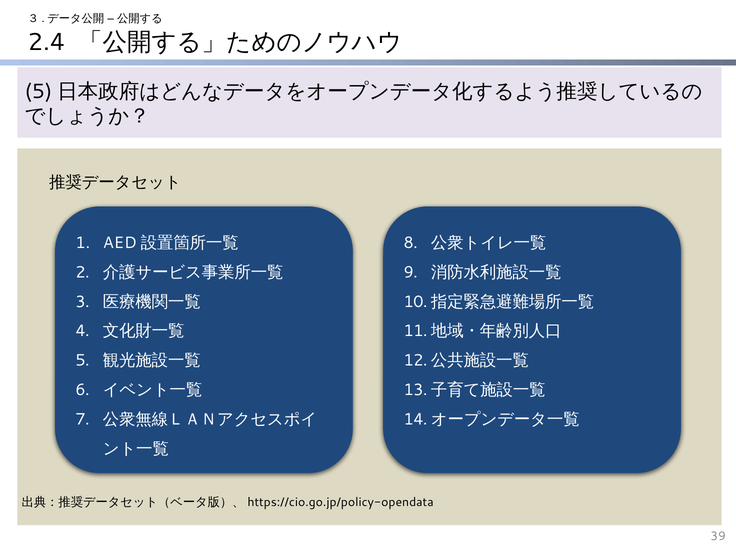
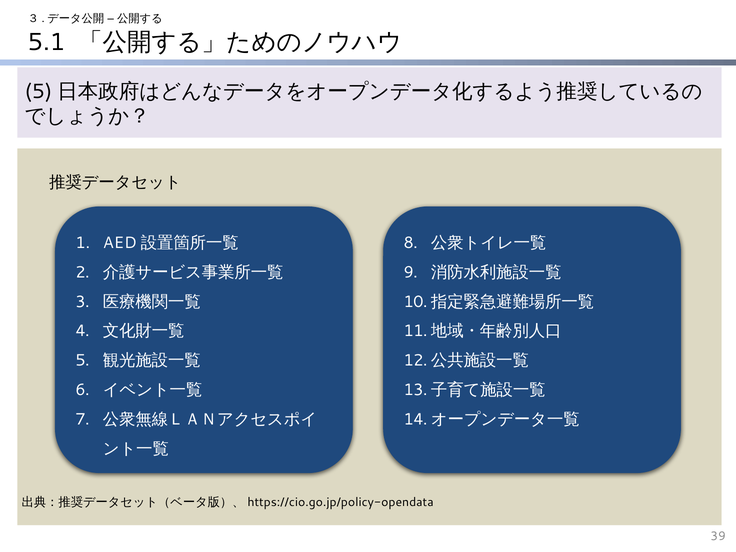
2.4: 2.4 -> 5.1 (47, 42)
